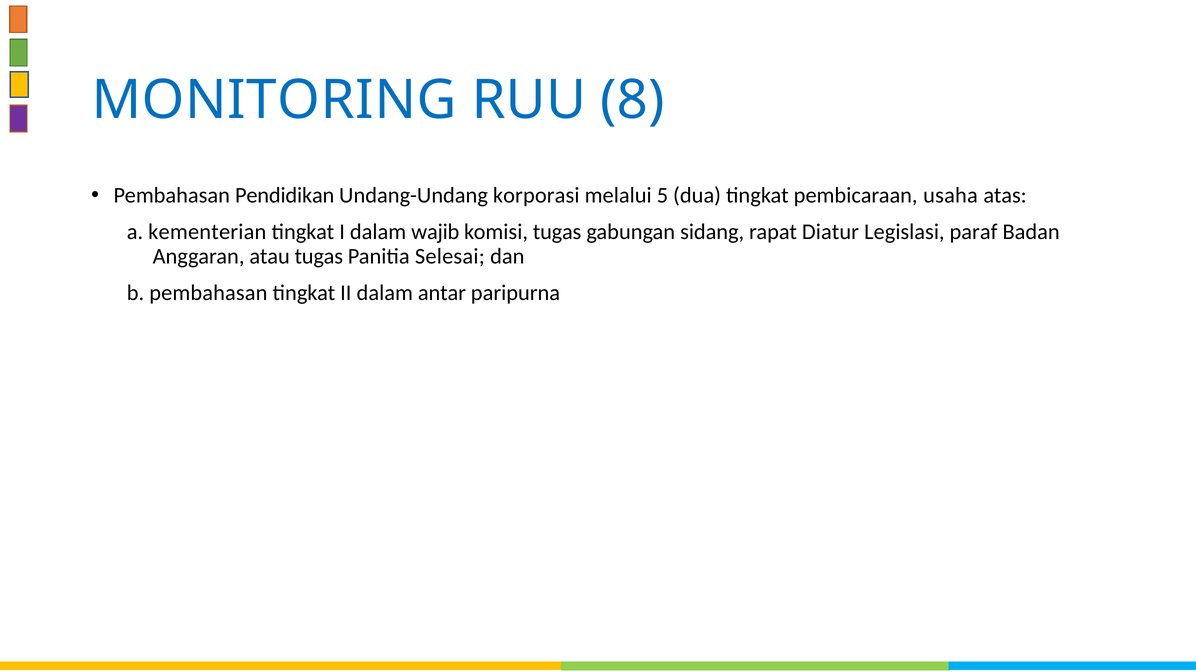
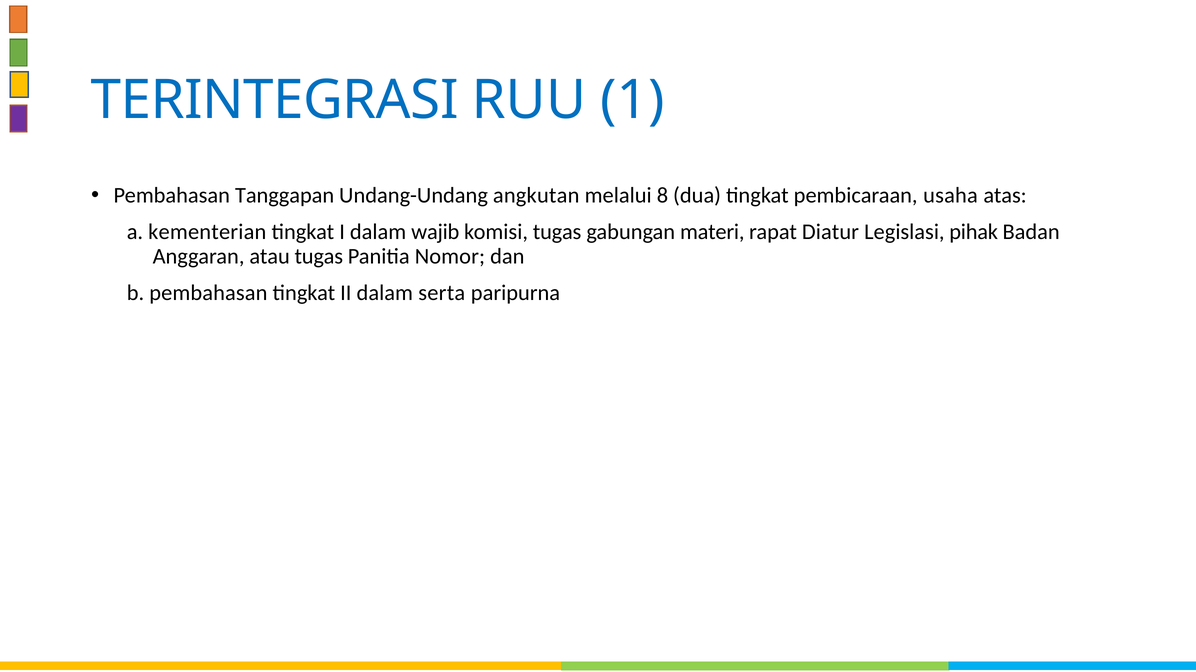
MONITORING: MONITORING -> TERINTEGRASI (275, 100)
8: 8 -> 1 (633, 100)
Pendidikan: Pendidikan -> Tanggapan (285, 196)
korporasi: korporasi -> angkutan (536, 196)
5: 5 -> 8 (663, 196)
sidang: sidang -> materi (712, 232)
paraf: paraf -> pihak (974, 232)
Selesai: Selesai -> Nomor (450, 256)
antar: antar -> serta (442, 293)
